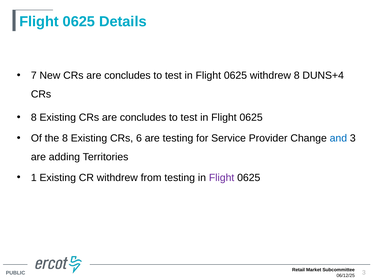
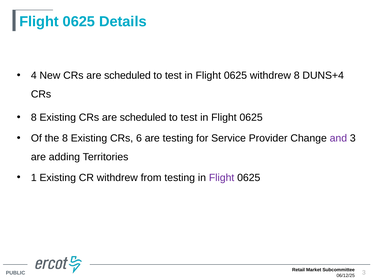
7: 7 -> 4 (34, 76)
New CRs are concludes: concludes -> scheduled (127, 76)
Existing CRs are concludes: concludes -> scheduled (143, 118)
and colour: blue -> purple (338, 138)
